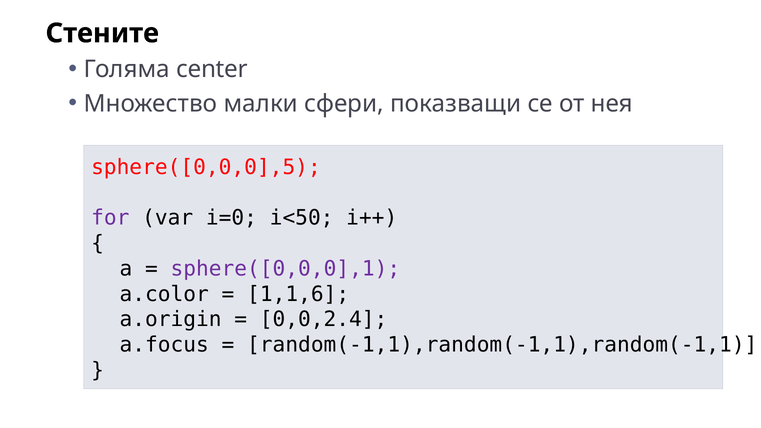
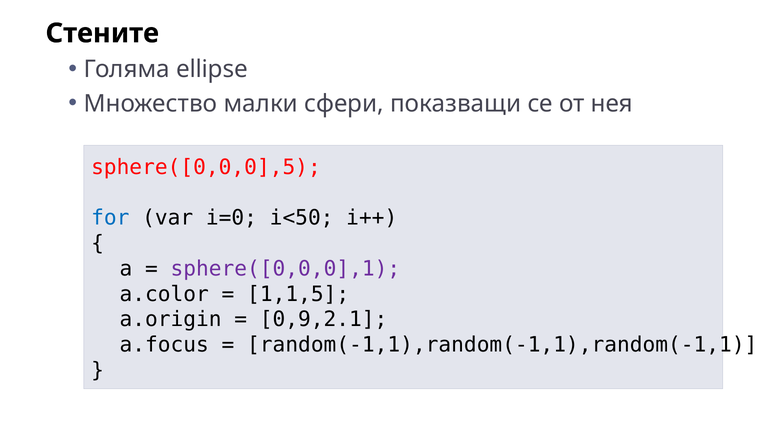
center: center -> ellipse (212, 69)
for colour: purple -> blue (110, 218)
1,1,6: 1,1,6 -> 1,1,5 (298, 294)
0,0,2.4: 0,0,2.4 -> 0,9,2.1 (324, 320)
